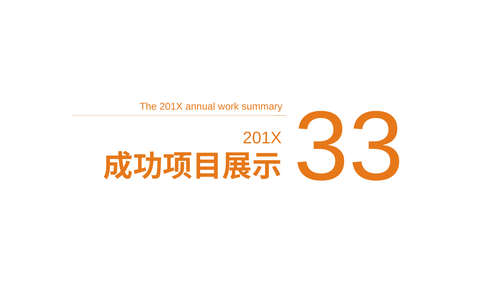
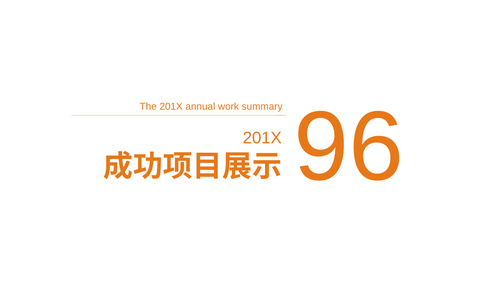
33: 33 -> 96 (349, 147)
